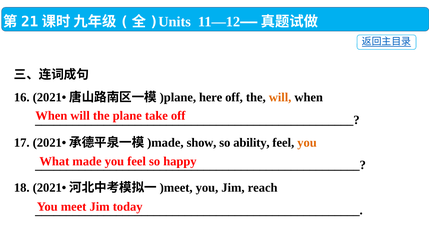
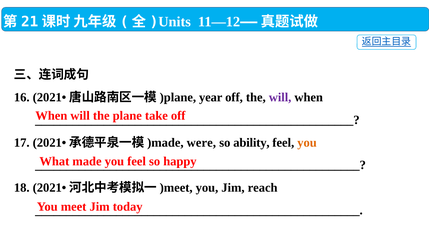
here: here -> year (211, 97)
will colour: orange -> purple (280, 97)
show: show -> were (201, 142)
